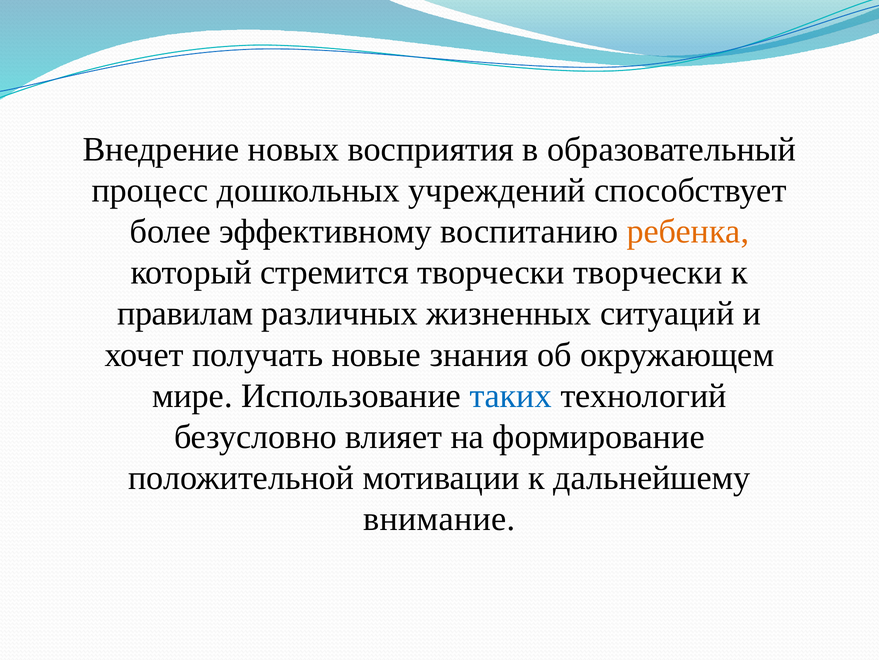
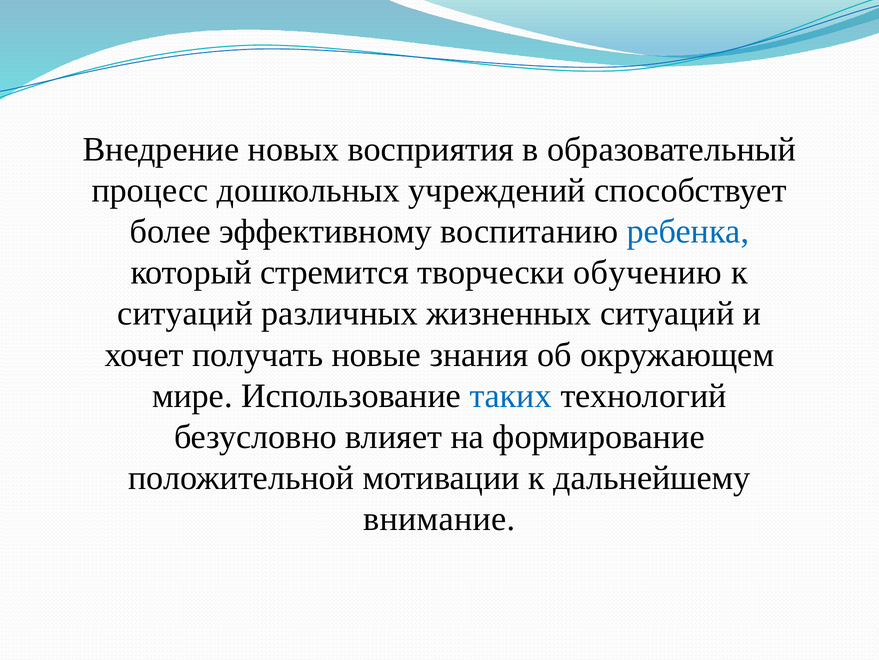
ребенка colour: orange -> blue (688, 231)
творчески творчески: творчески -> обучению (648, 272)
правилам: правилам -> ситуаций (185, 313)
